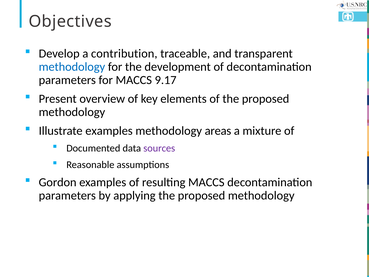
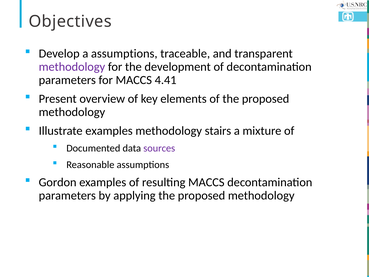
a contribution: contribution -> assumptions (124, 53)
methodology colour: blue -> purple (72, 67)
9.17: 9.17 -> 4.41 (166, 80)
areas: areas -> stairs (218, 131)
